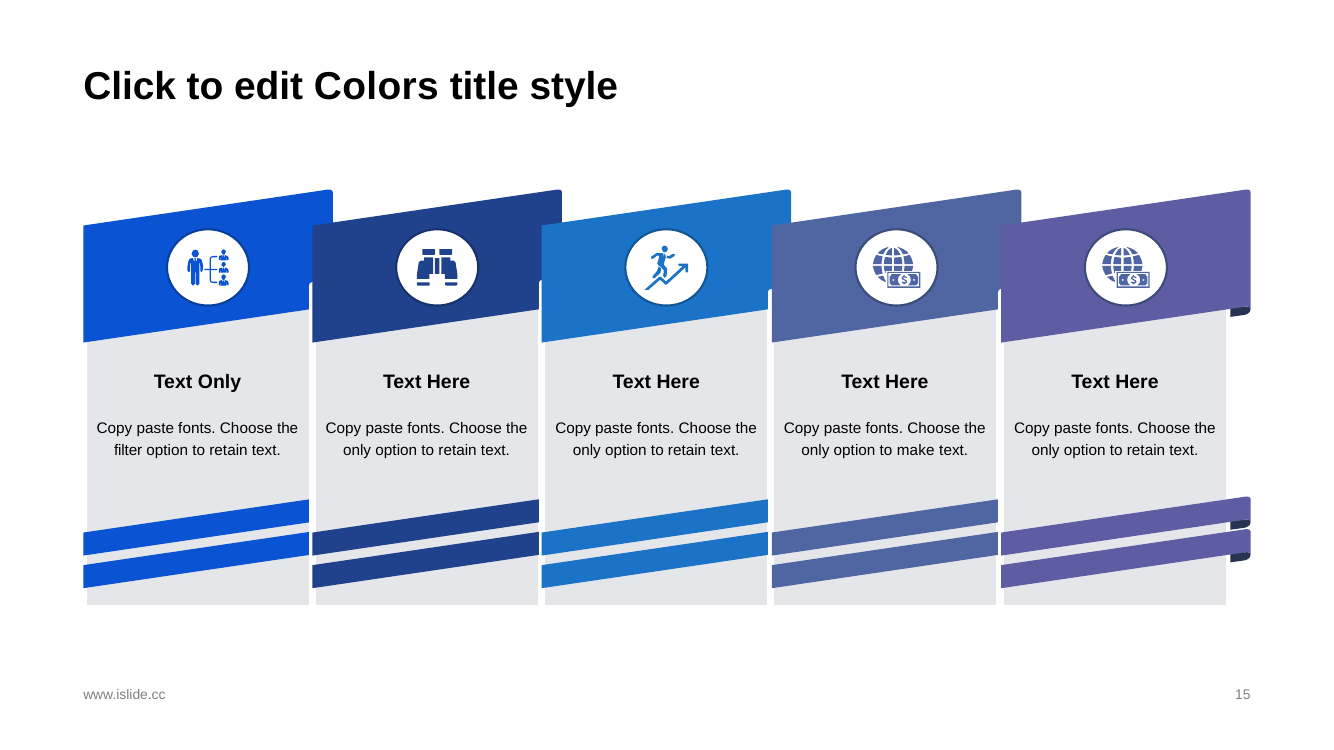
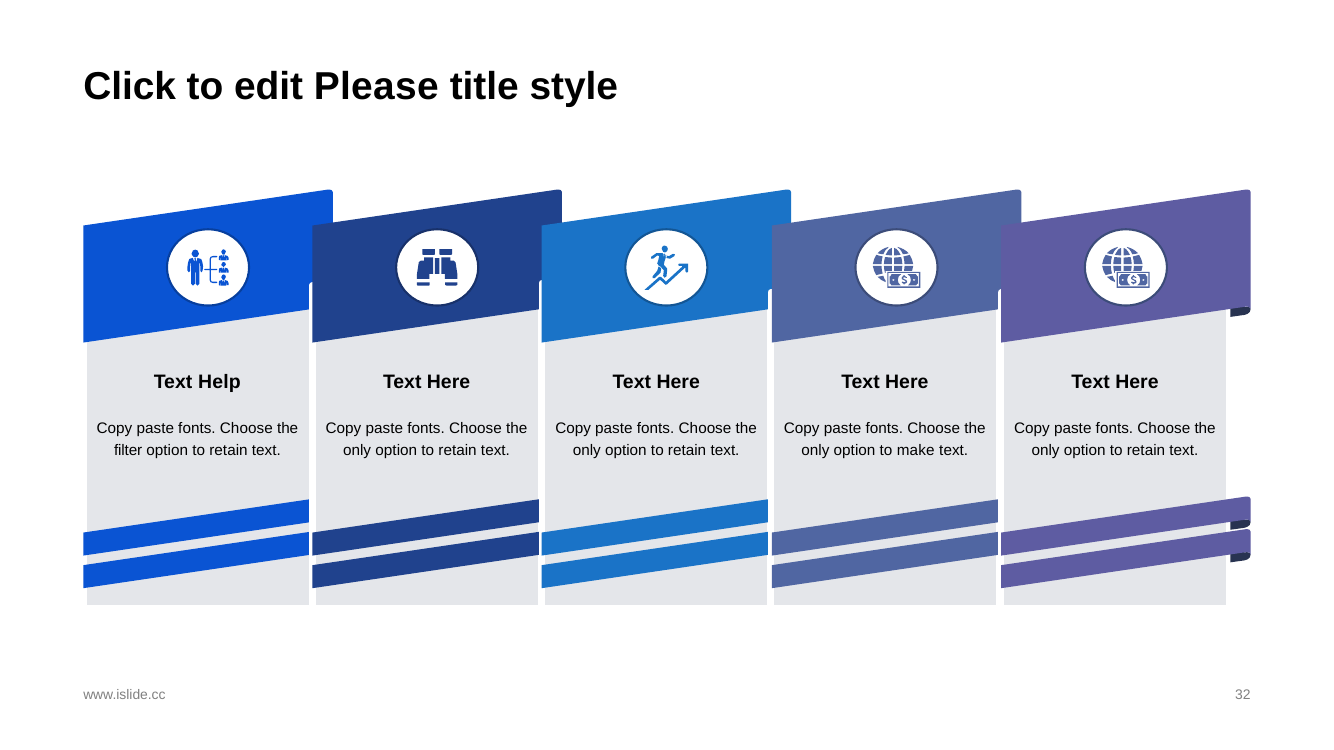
Colors: Colors -> Please (376, 86)
Text Only: Only -> Help (219, 382)
15: 15 -> 32 (1243, 695)
